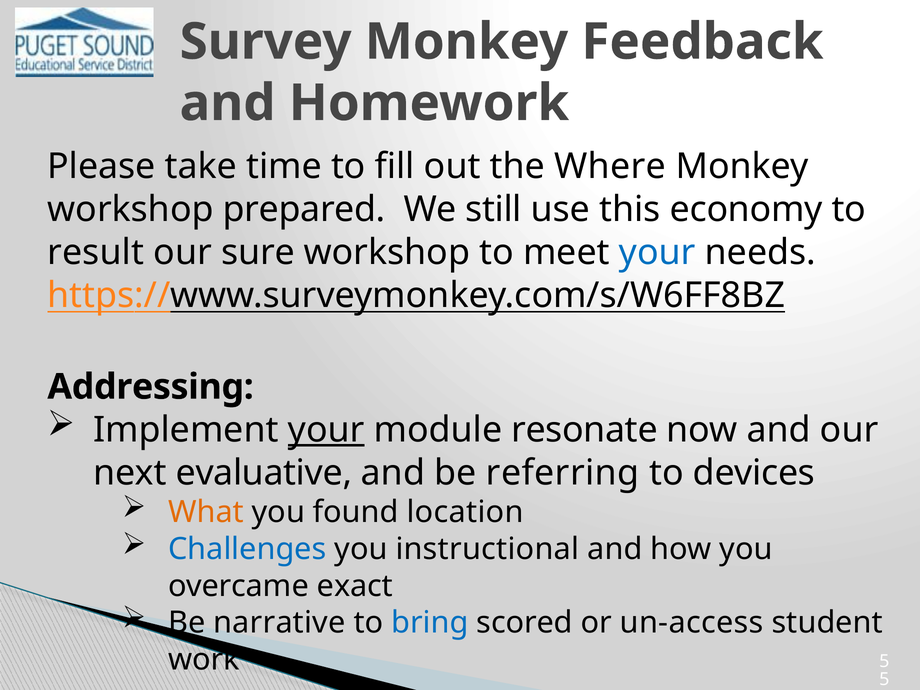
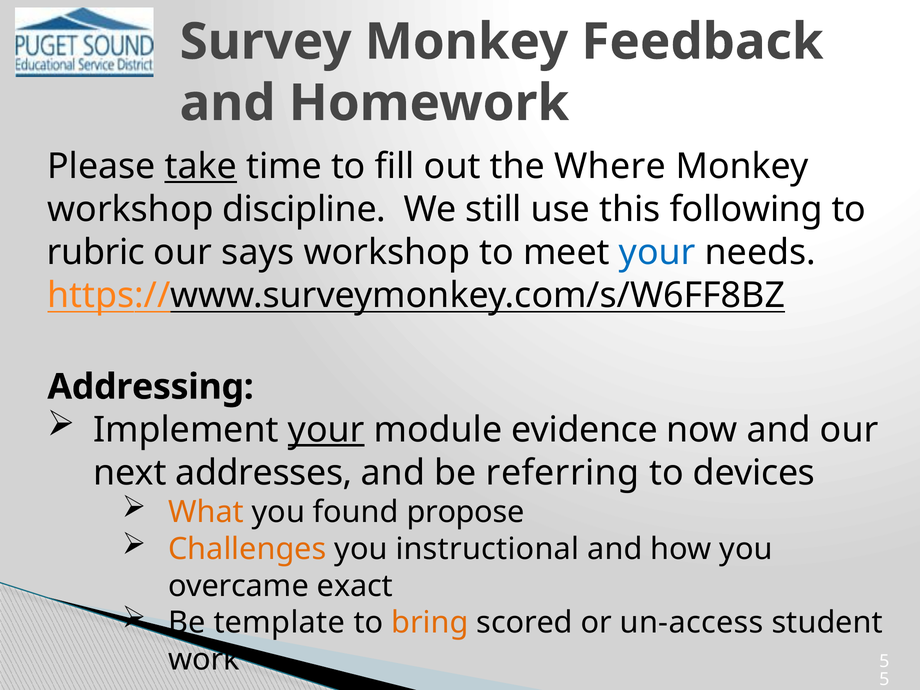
take underline: none -> present (201, 166)
prepared: prepared -> discipline (304, 209)
economy: economy -> following (746, 209)
result: result -> rubric (96, 252)
sure: sure -> says (258, 252)
resonate: resonate -> evidence (584, 430)
evaluative: evaluative -> addresses (264, 473)
location: location -> propose (466, 512)
Challenges colour: blue -> orange (247, 549)
narrative: narrative -> template (279, 623)
bring colour: blue -> orange (430, 623)
